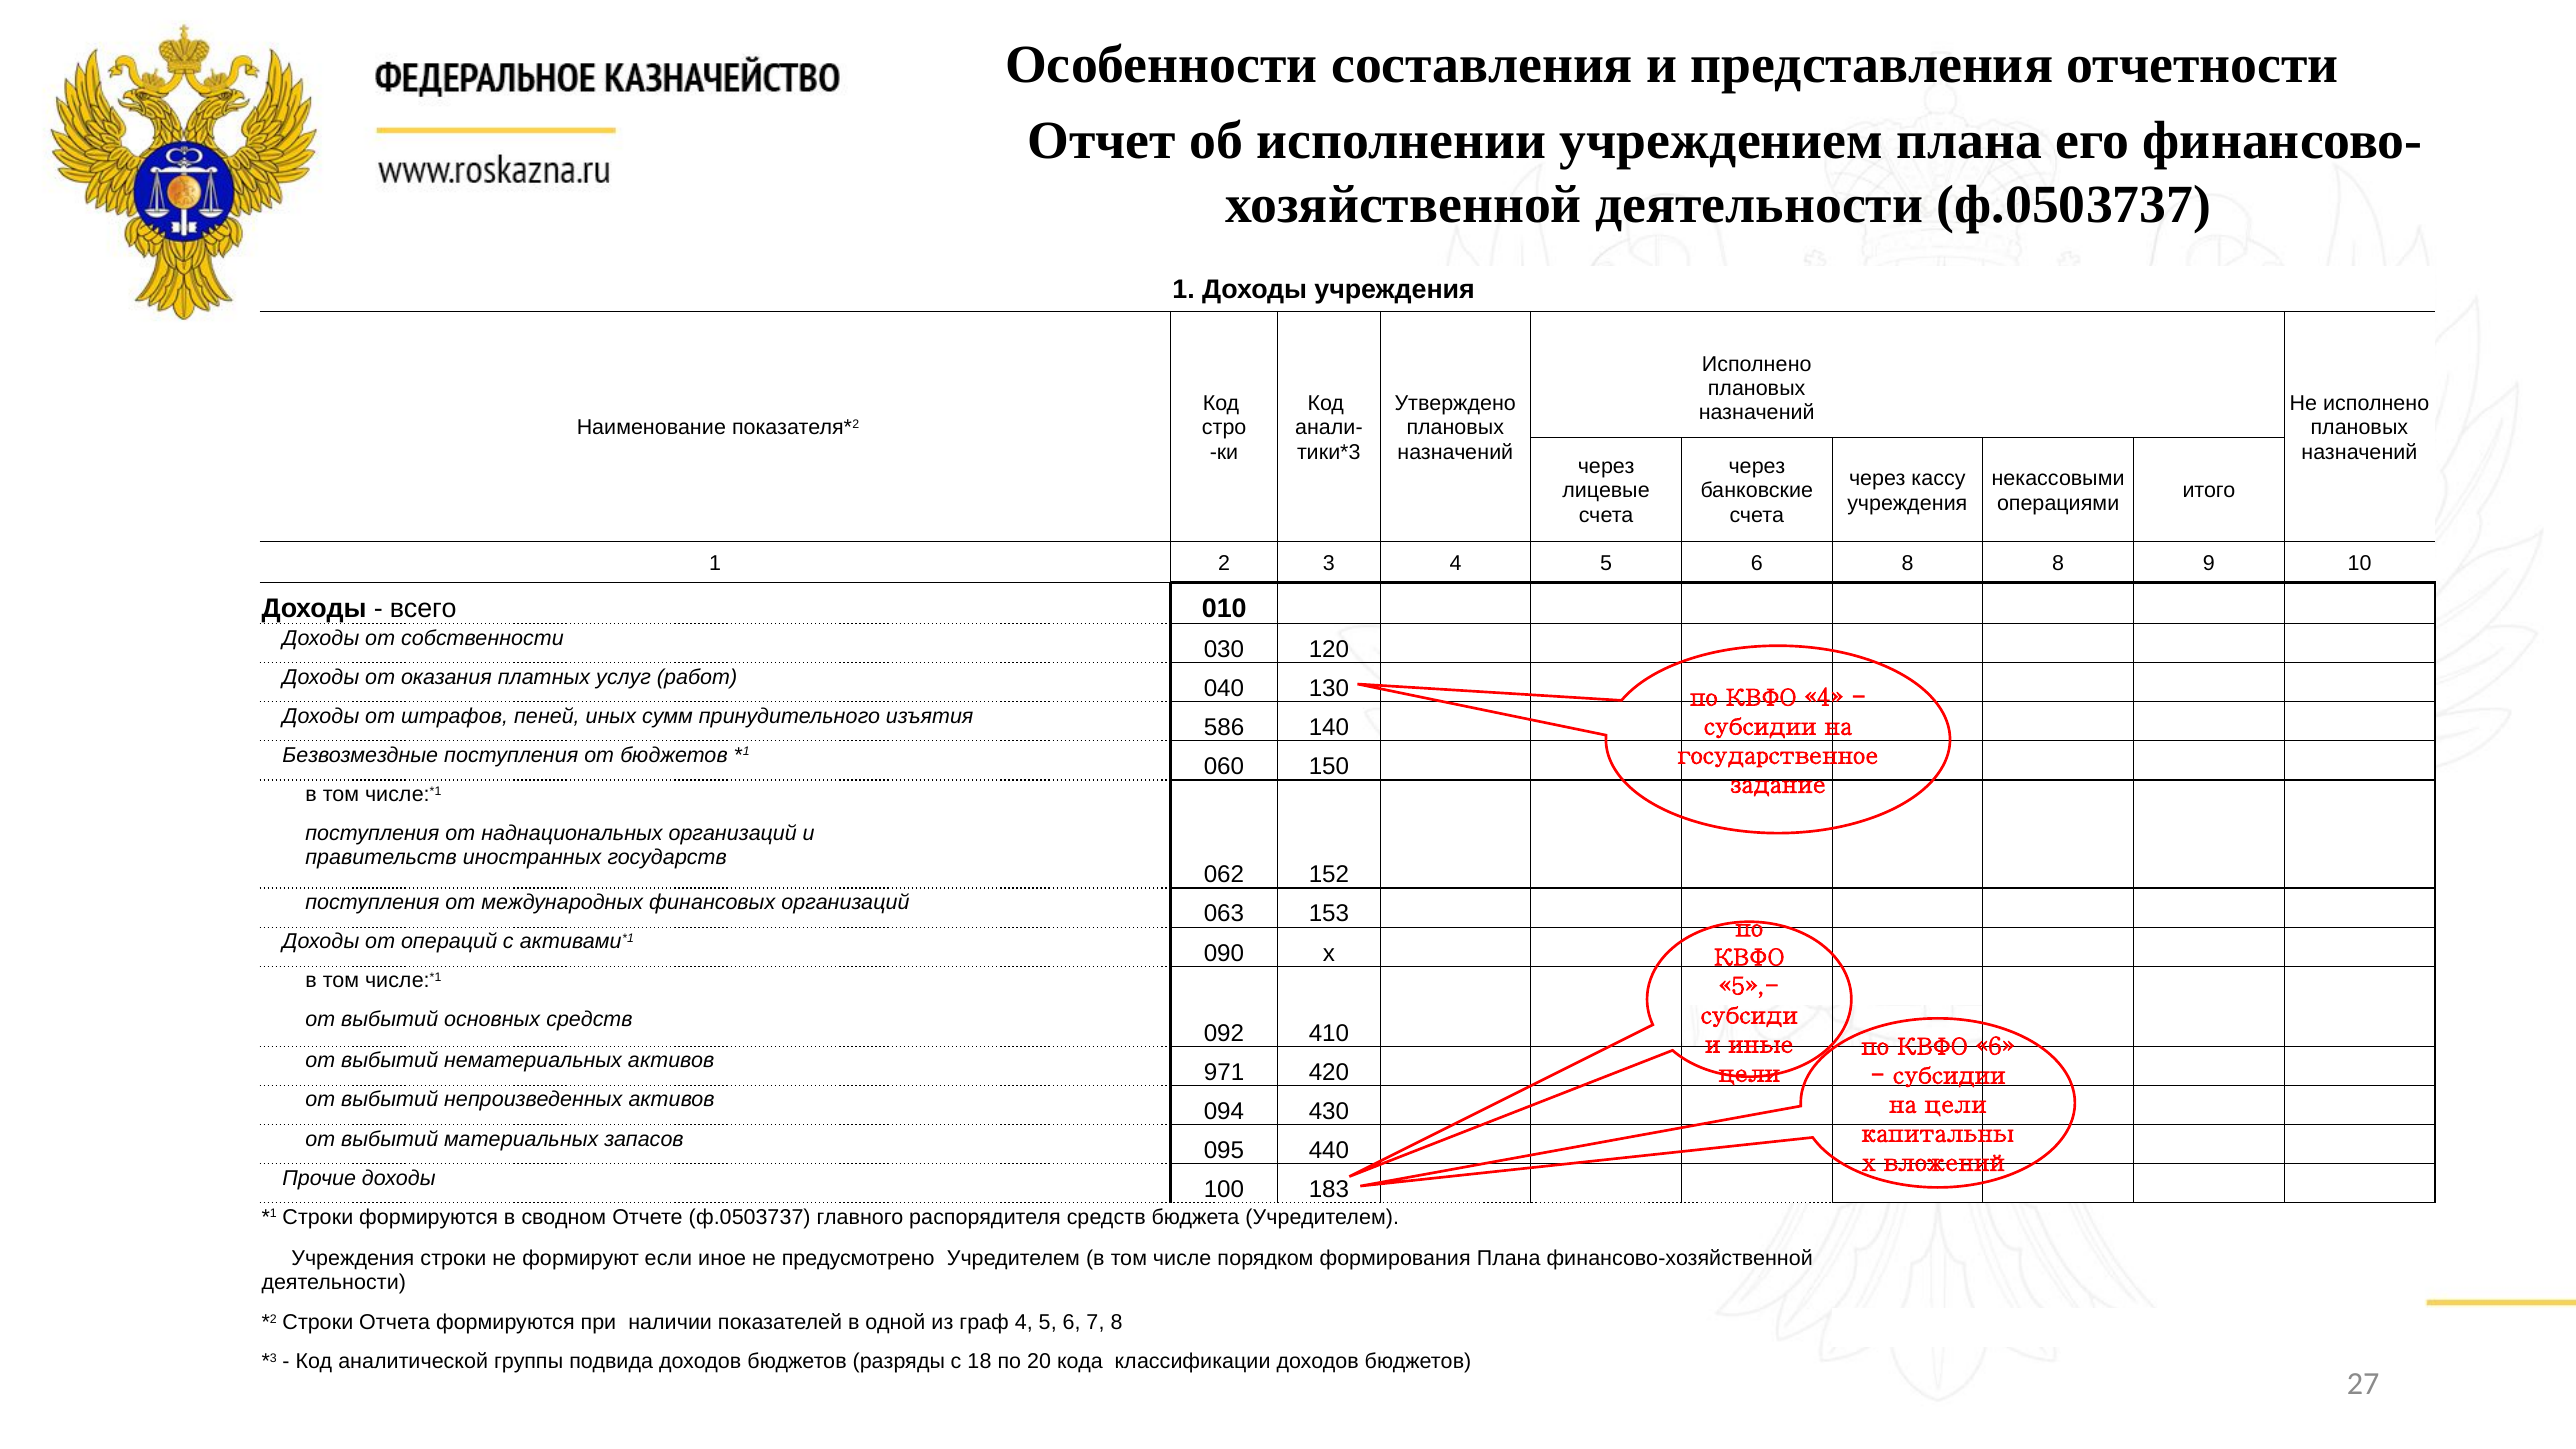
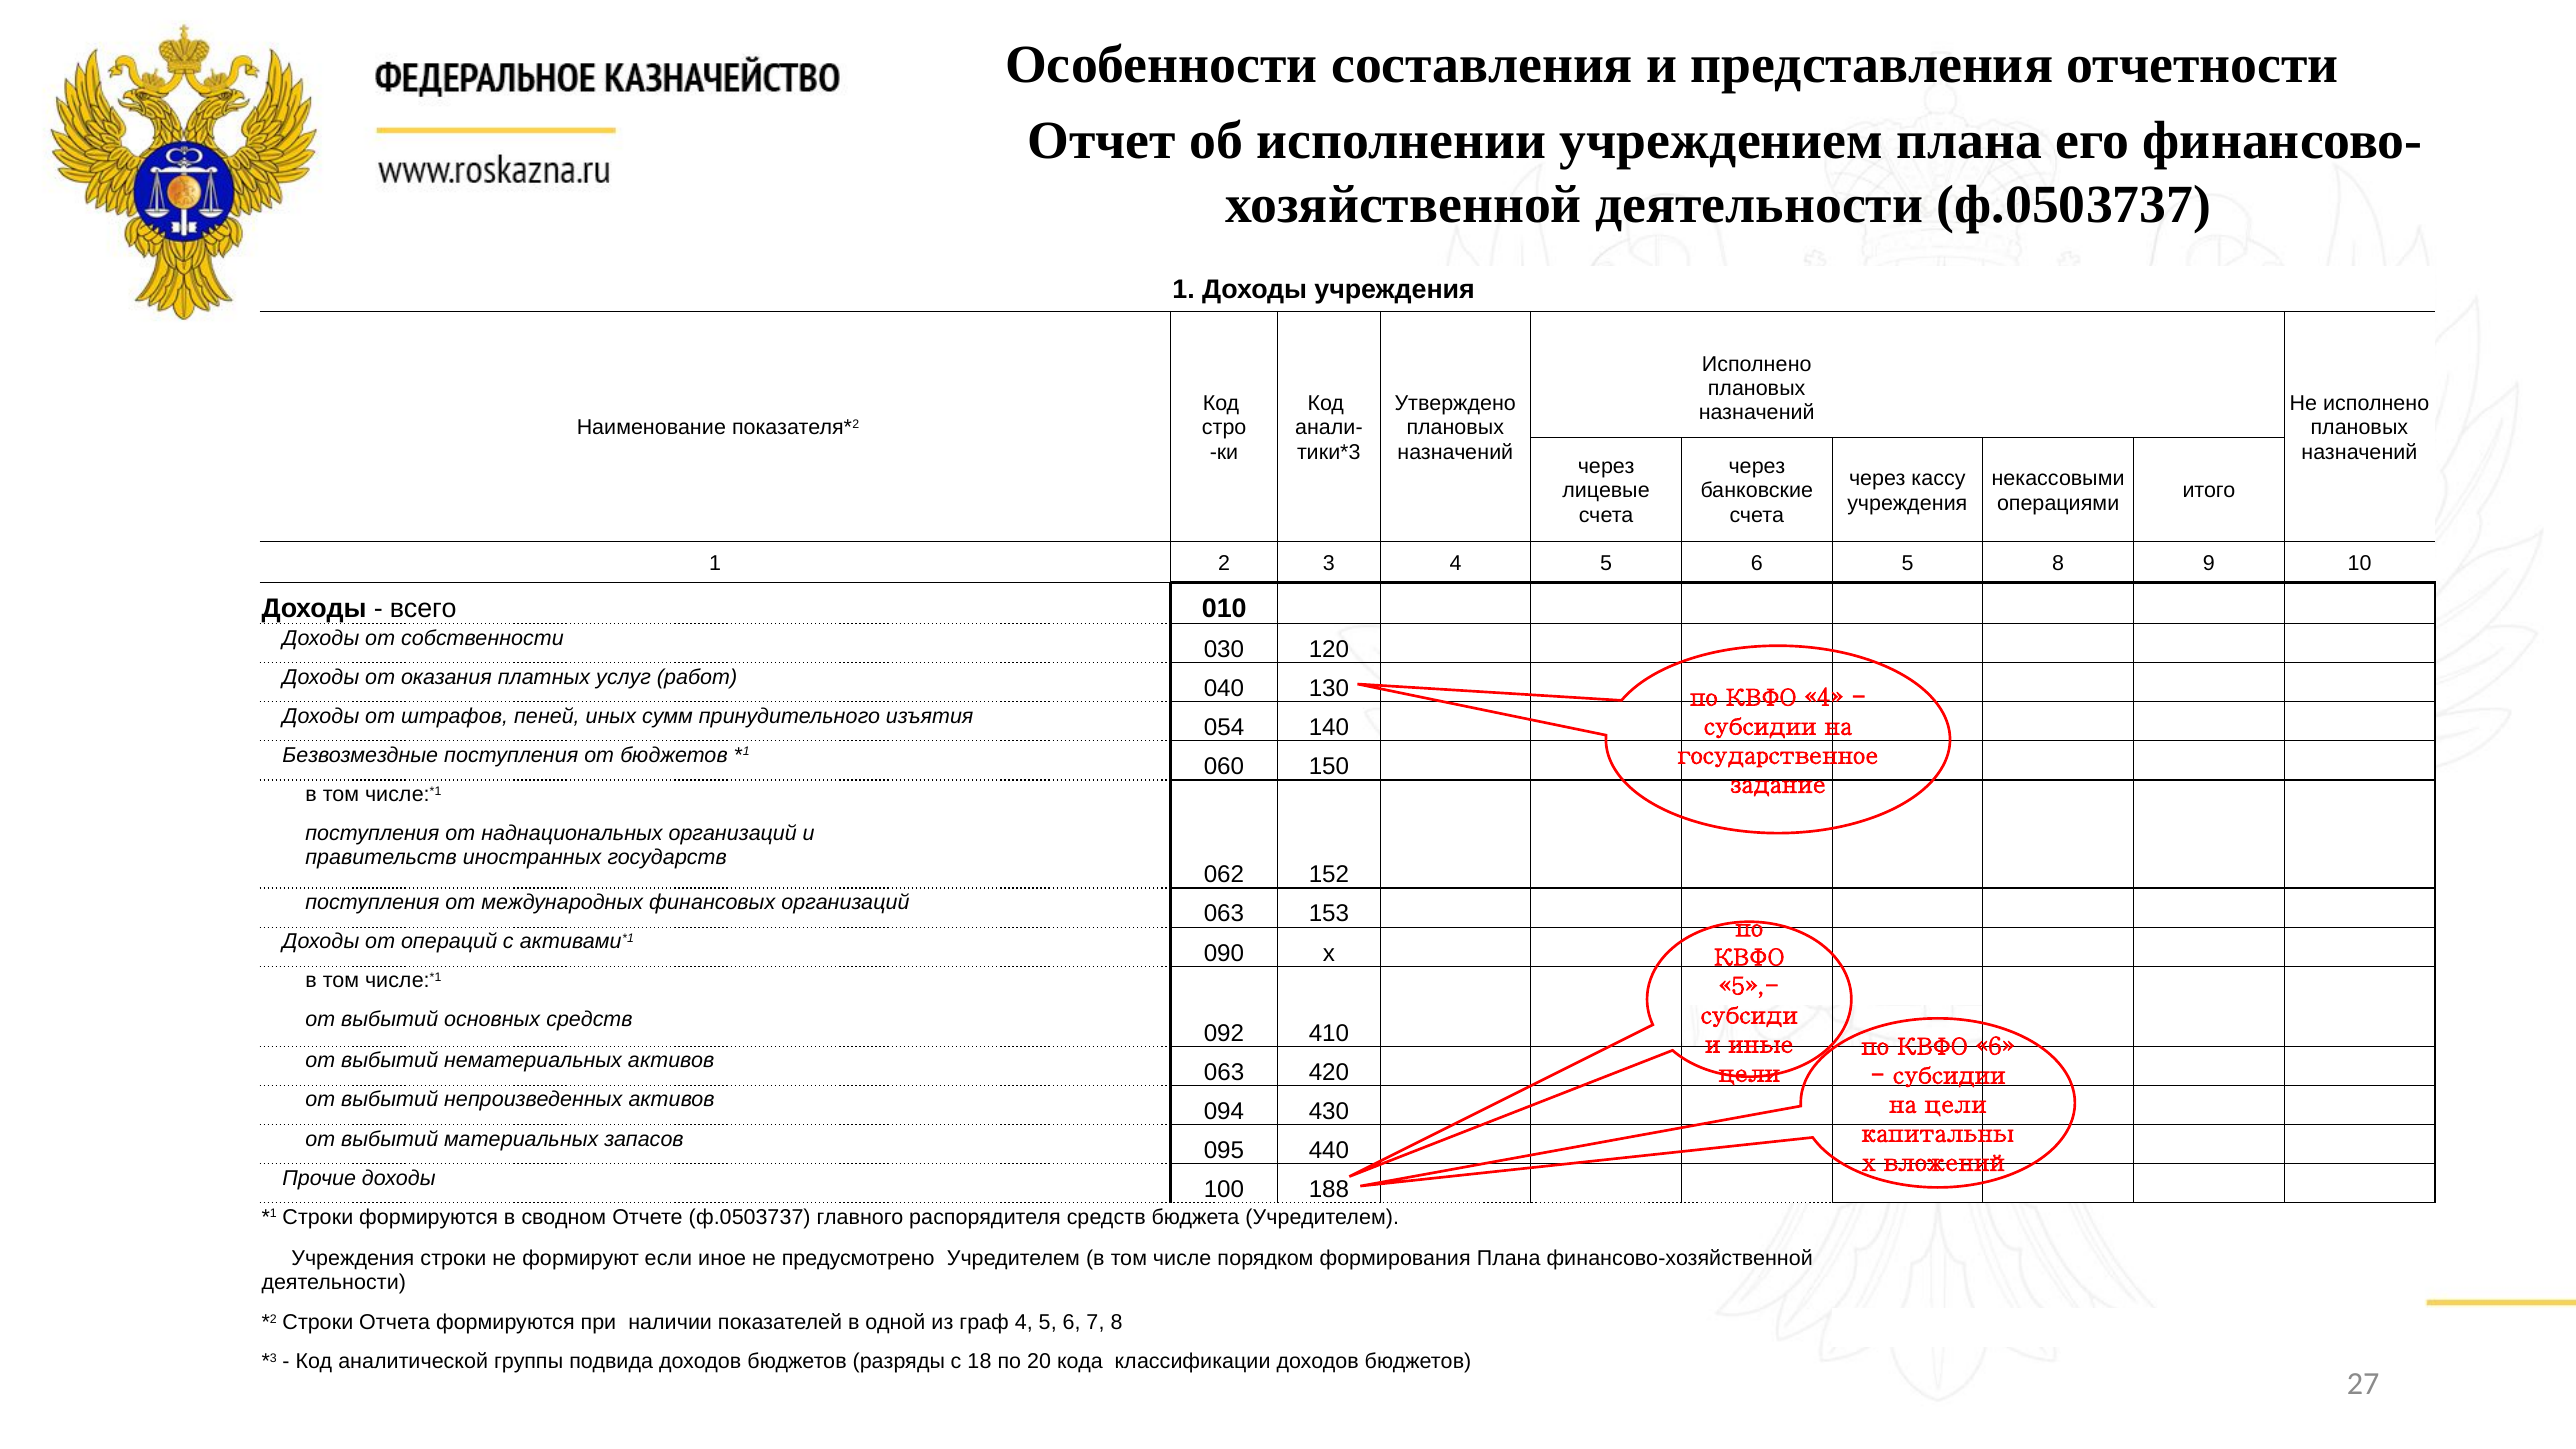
6 8: 8 -> 5 (1908, 563)
586: 586 -> 054 (1224, 728)
активов 971: 971 -> 063 (1224, 1072)
183: 183 -> 188 (1329, 1190)
